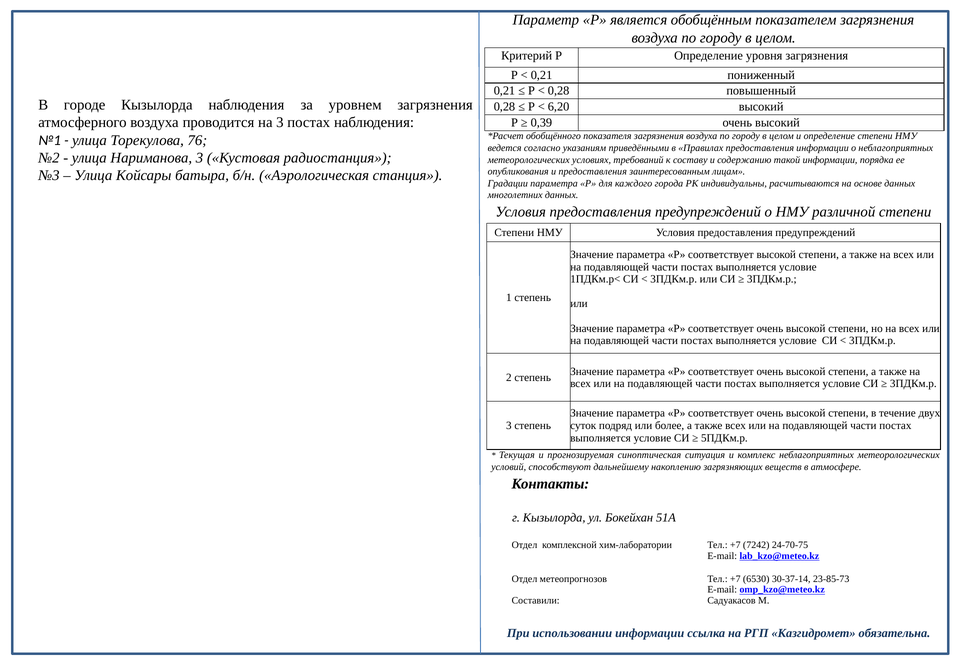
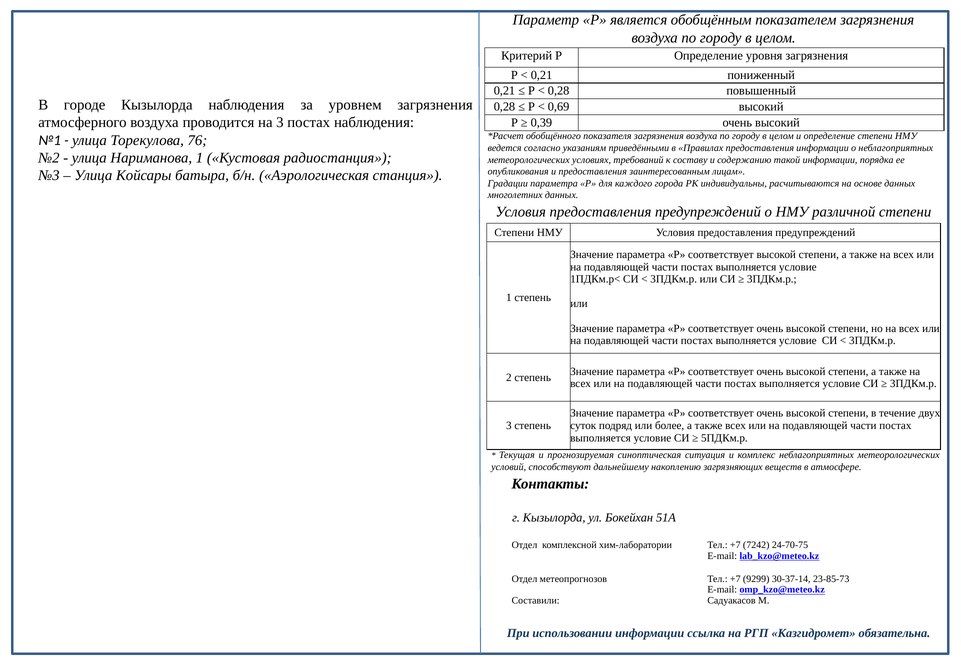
6,20: 6,20 -> 0,69 (559, 107)
Нариманова 3: 3 -> 1 (200, 158)
6530: 6530 -> 9299 (756, 579)
